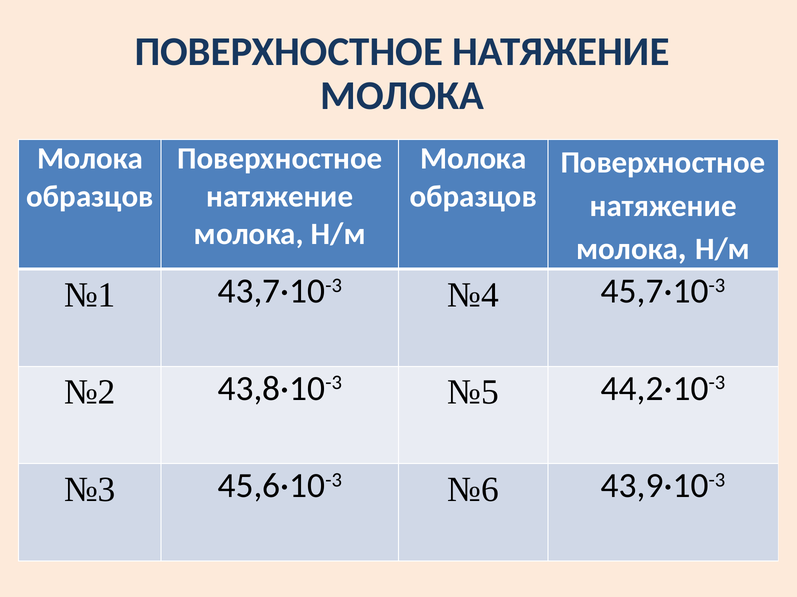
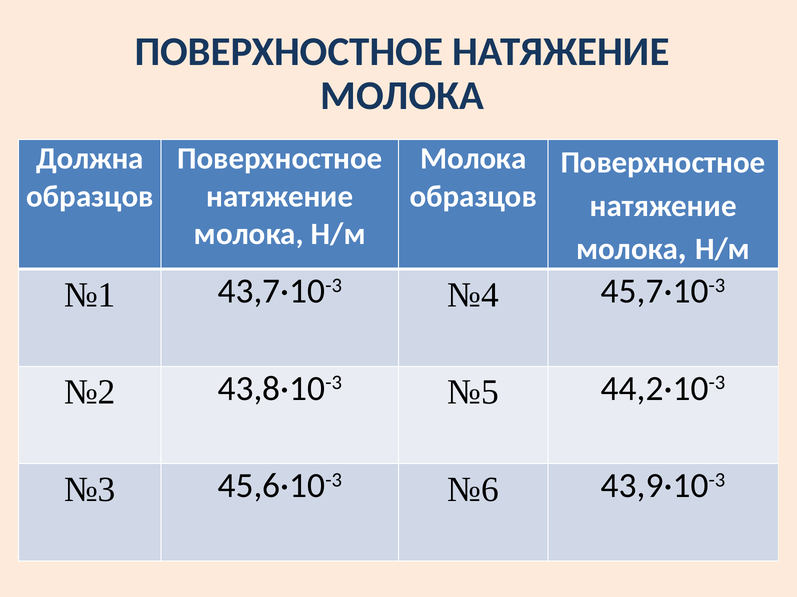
Молока: Молока -> Должна (90, 159)
